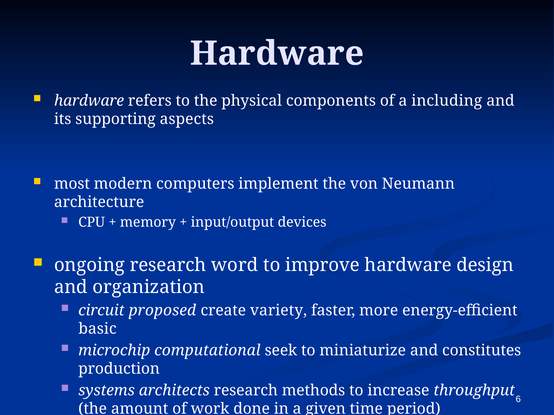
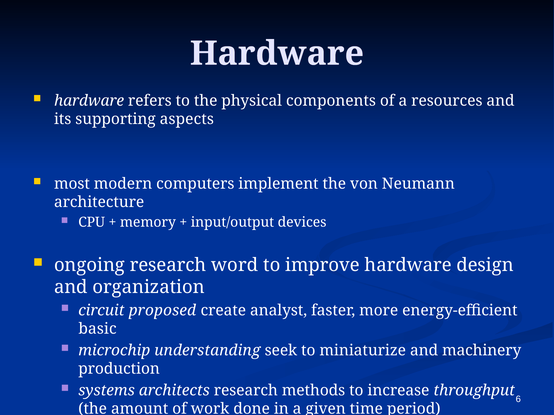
including: including -> resources (447, 101)
variety: variety -> analyst (279, 311)
computational: computational -> understanding (207, 351)
constitutes: constitutes -> machinery (482, 351)
